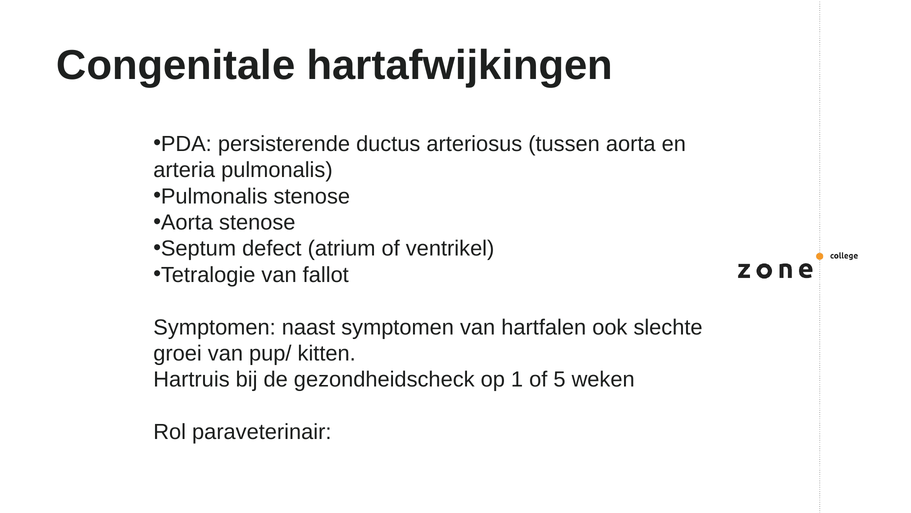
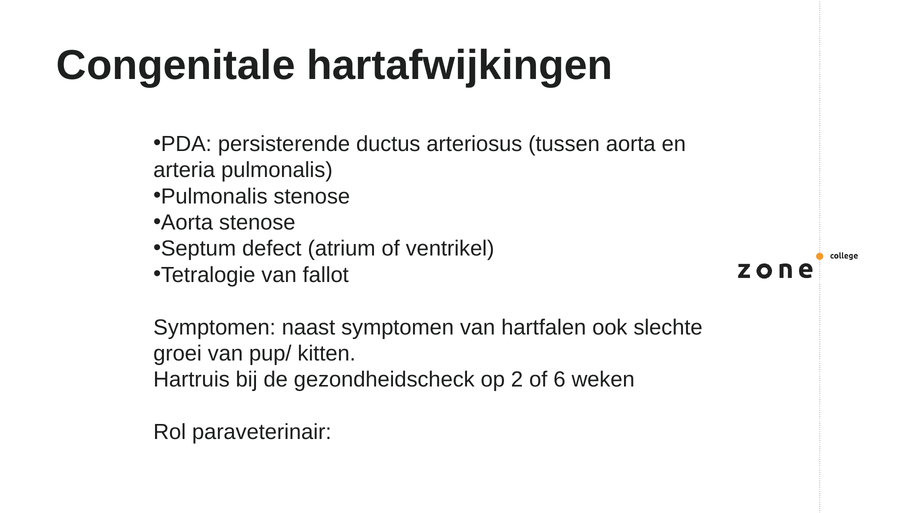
1: 1 -> 2 (517, 379)
5: 5 -> 6 (560, 379)
